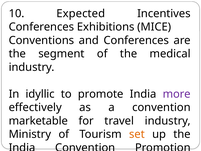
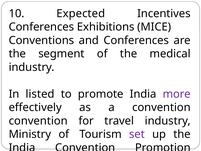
idyllic: idyllic -> listed (40, 94)
marketable: marketable -> convention (38, 121)
set colour: orange -> purple (137, 134)
